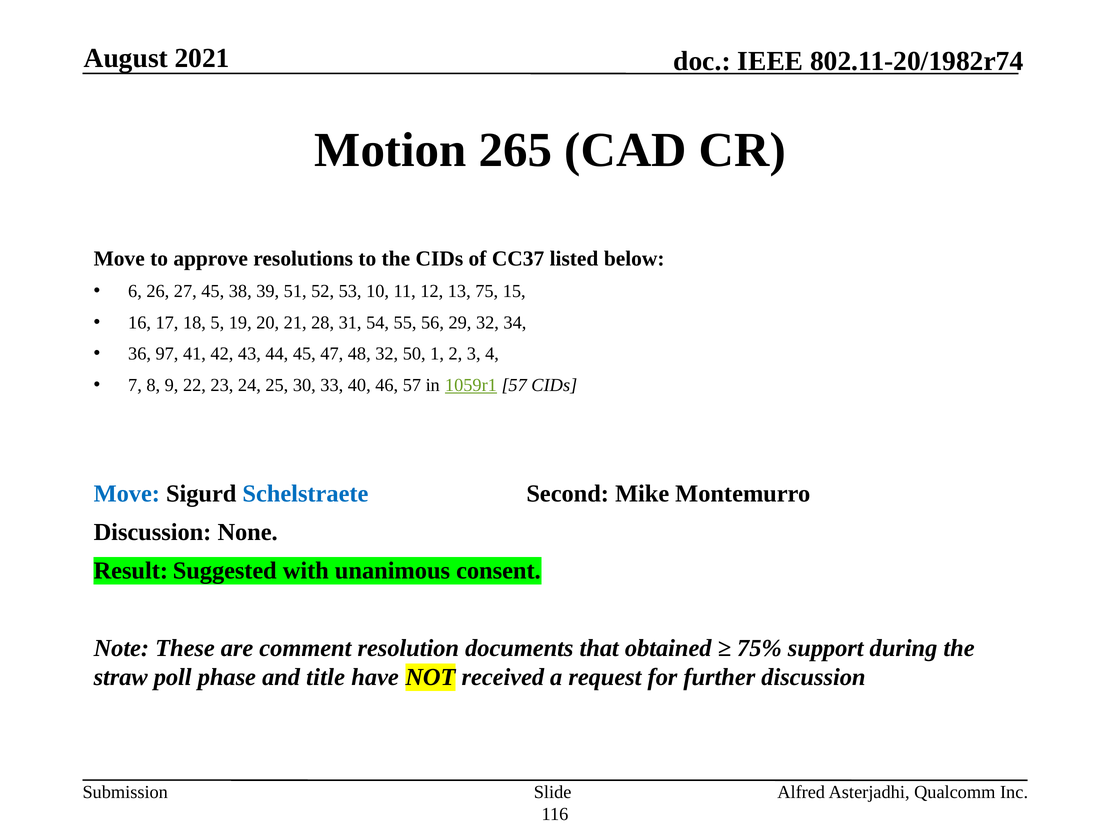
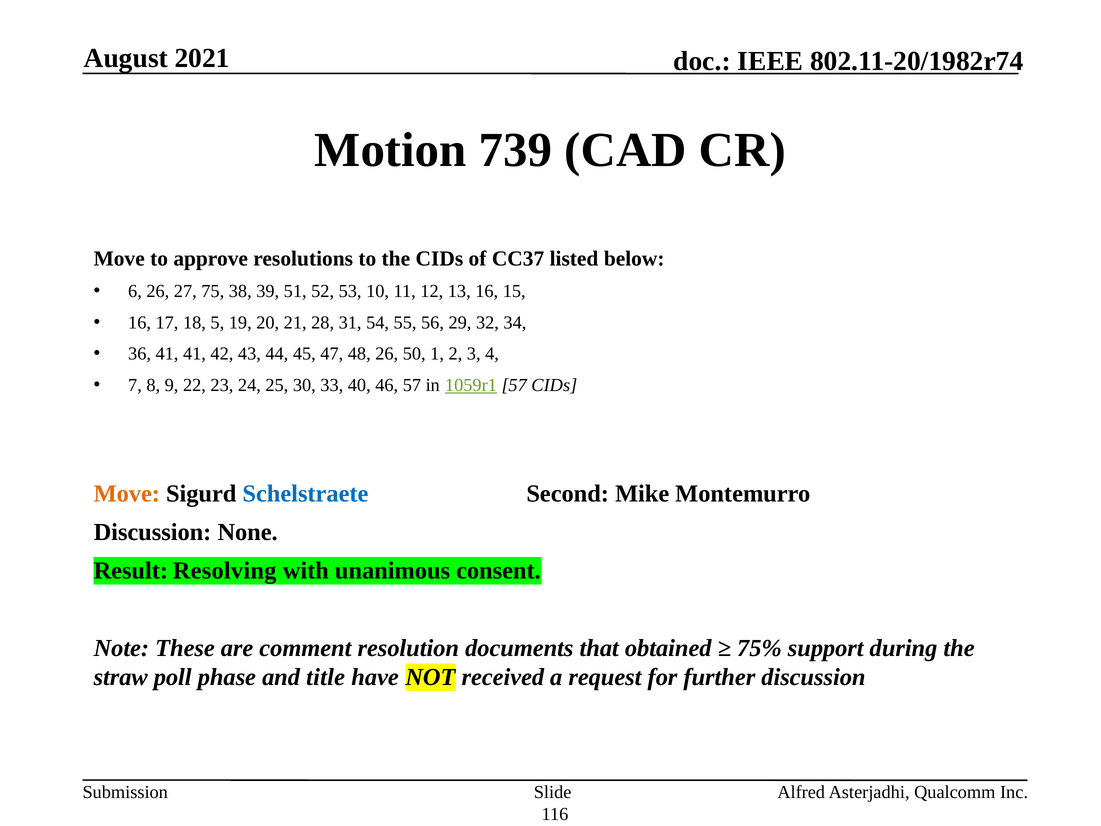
265: 265 -> 739 (515, 150)
27 45: 45 -> 75 (213, 291)
13 75: 75 -> 16 (487, 291)
36 97: 97 -> 41 (167, 354)
48 32: 32 -> 26 (387, 354)
Move colour: blue -> orange (127, 494)
Suggested: Suggested -> Resolving (225, 571)
